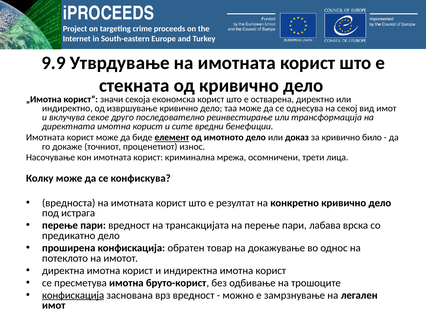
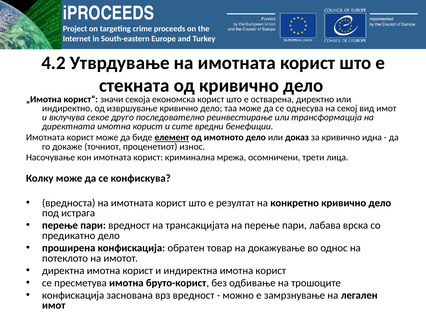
9.9: 9.9 -> 4.2 (54, 63)
било: било -> идна (372, 138)
конфискација underline: present -> none (73, 296)
